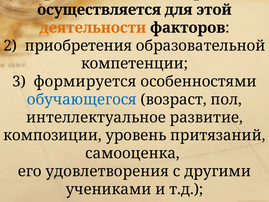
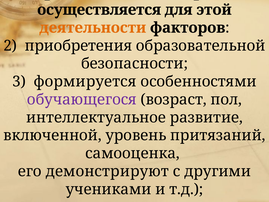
компетенции: компетенции -> безопасности (134, 64)
обучающегося colour: blue -> purple (82, 99)
композиции: композиции -> включенной (52, 135)
удовлетворения: удовлетворения -> демонстрируют (107, 171)
